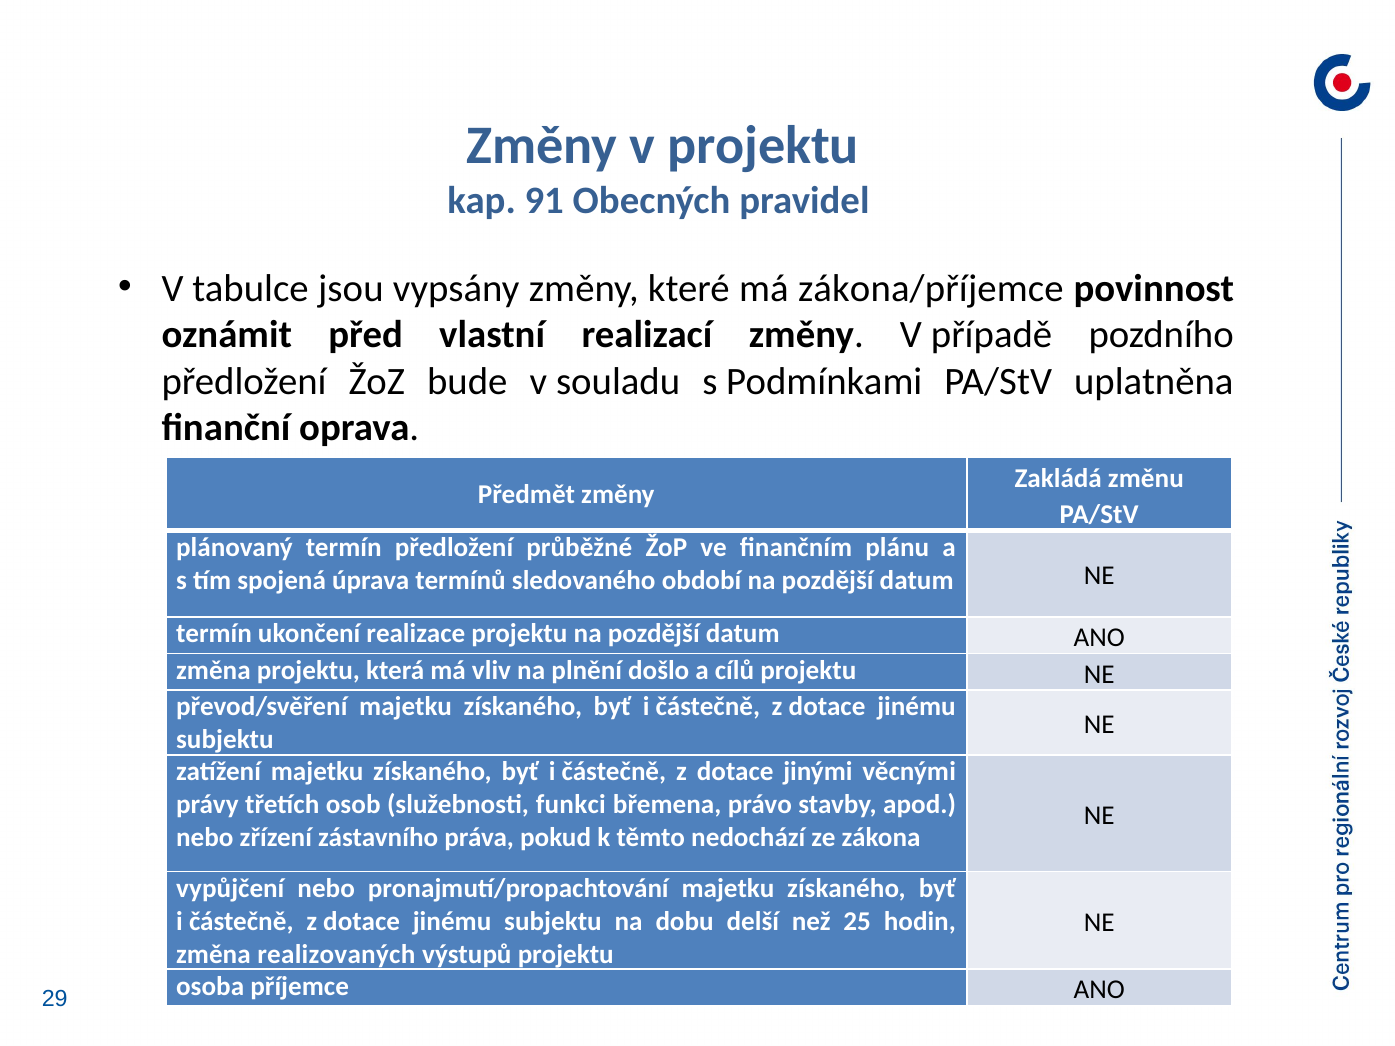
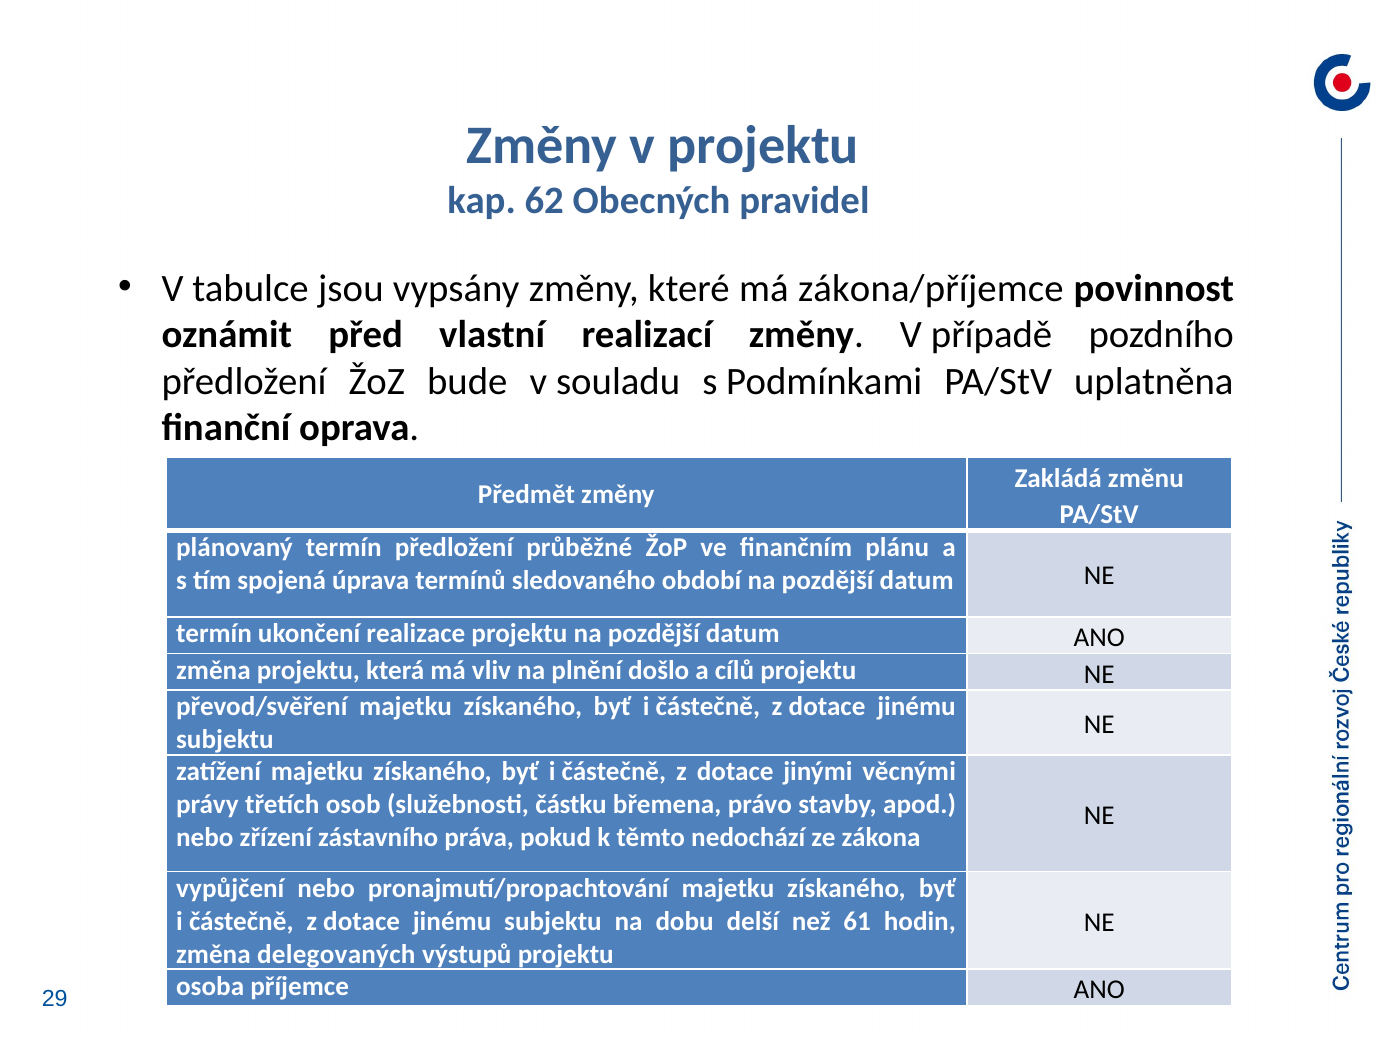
91: 91 -> 62 (544, 200)
funkci: funkci -> částku (571, 805)
25: 25 -> 61 (857, 922)
realizovaných: realizovaných -> delegovaných (336, 955)
